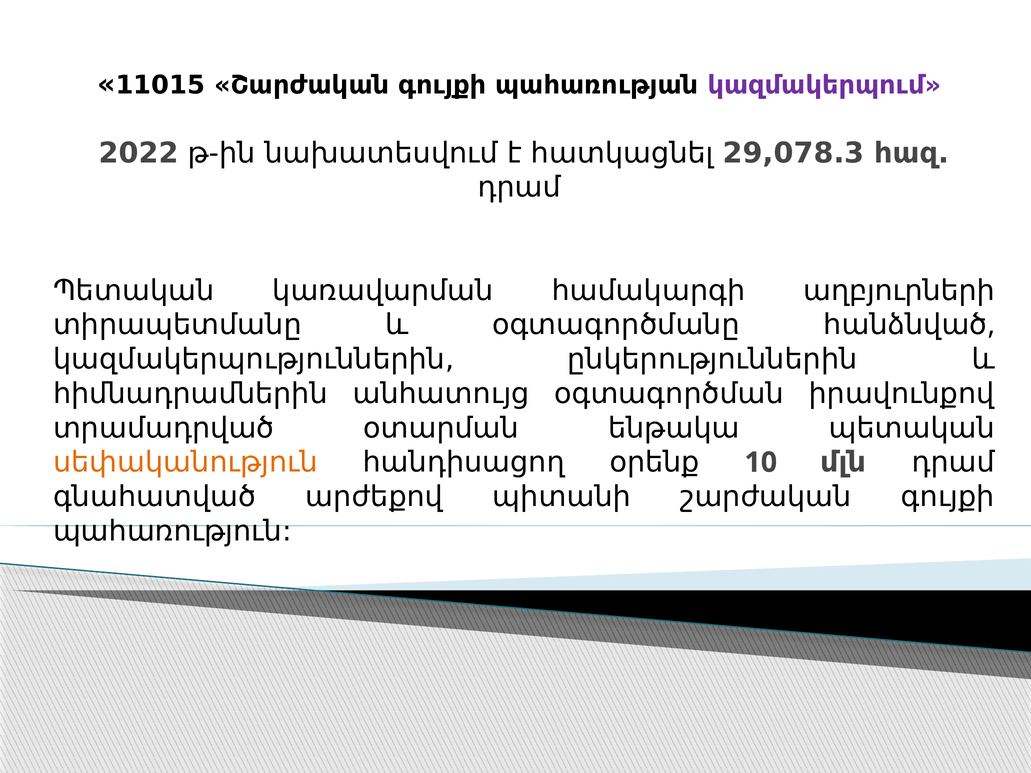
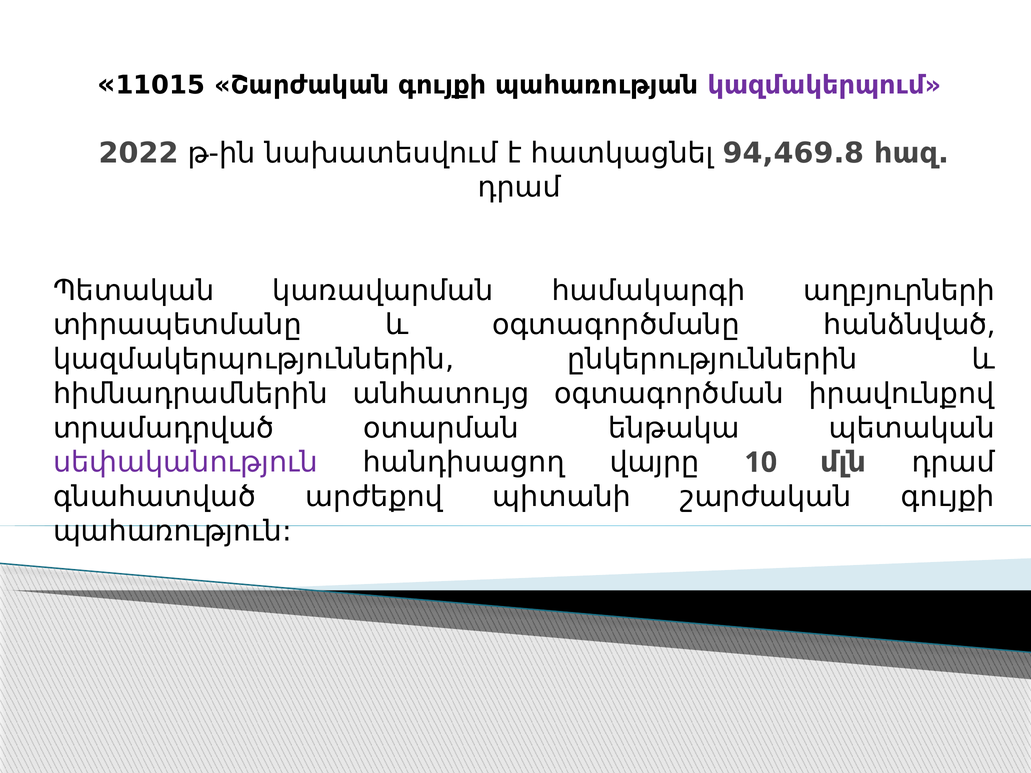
29,078.3: 29,078.3 -> 94,469.8 (794, 153)
սեփականություն colour: orange -> purple (185, 463)
օրենք: օրենք -> վայրը (654, 463)
